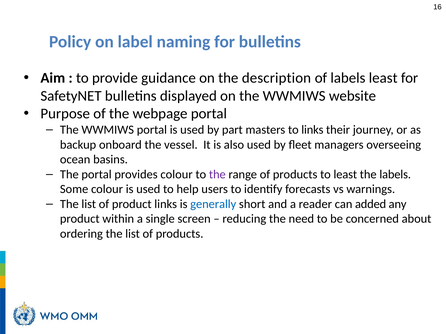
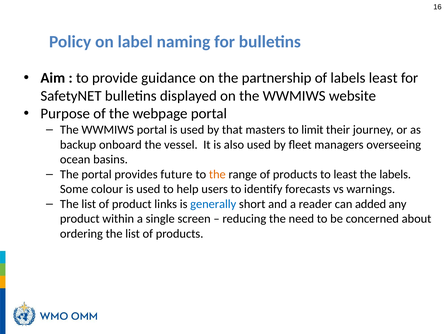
description: description -> partnership (277, 78)
part: part -> that (232, 130)
to links: links -> limit (312, 130)
provides colour: colour -> future (177, 175)
the colour: purple -> orange (217, 175)
